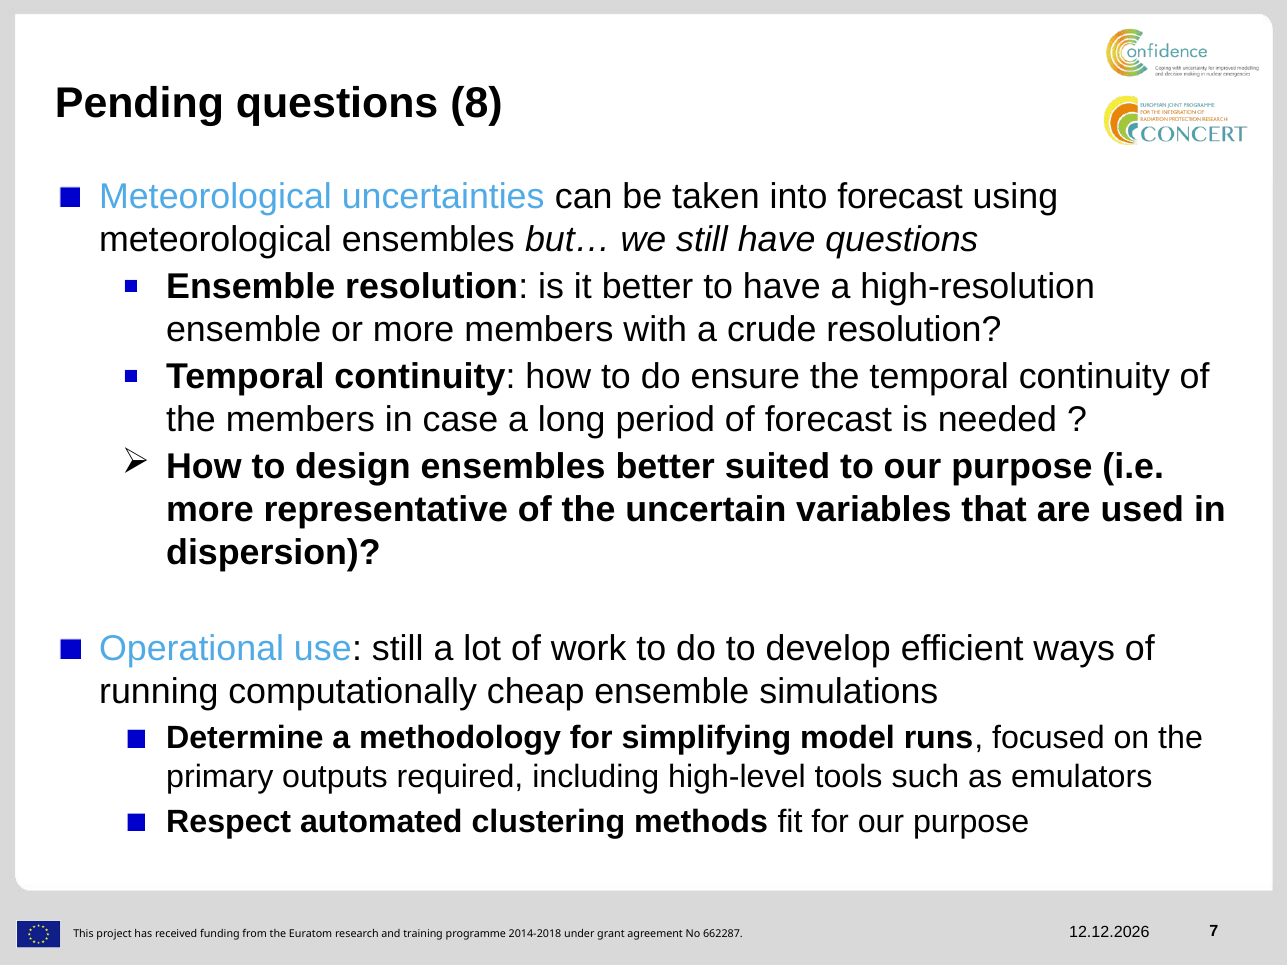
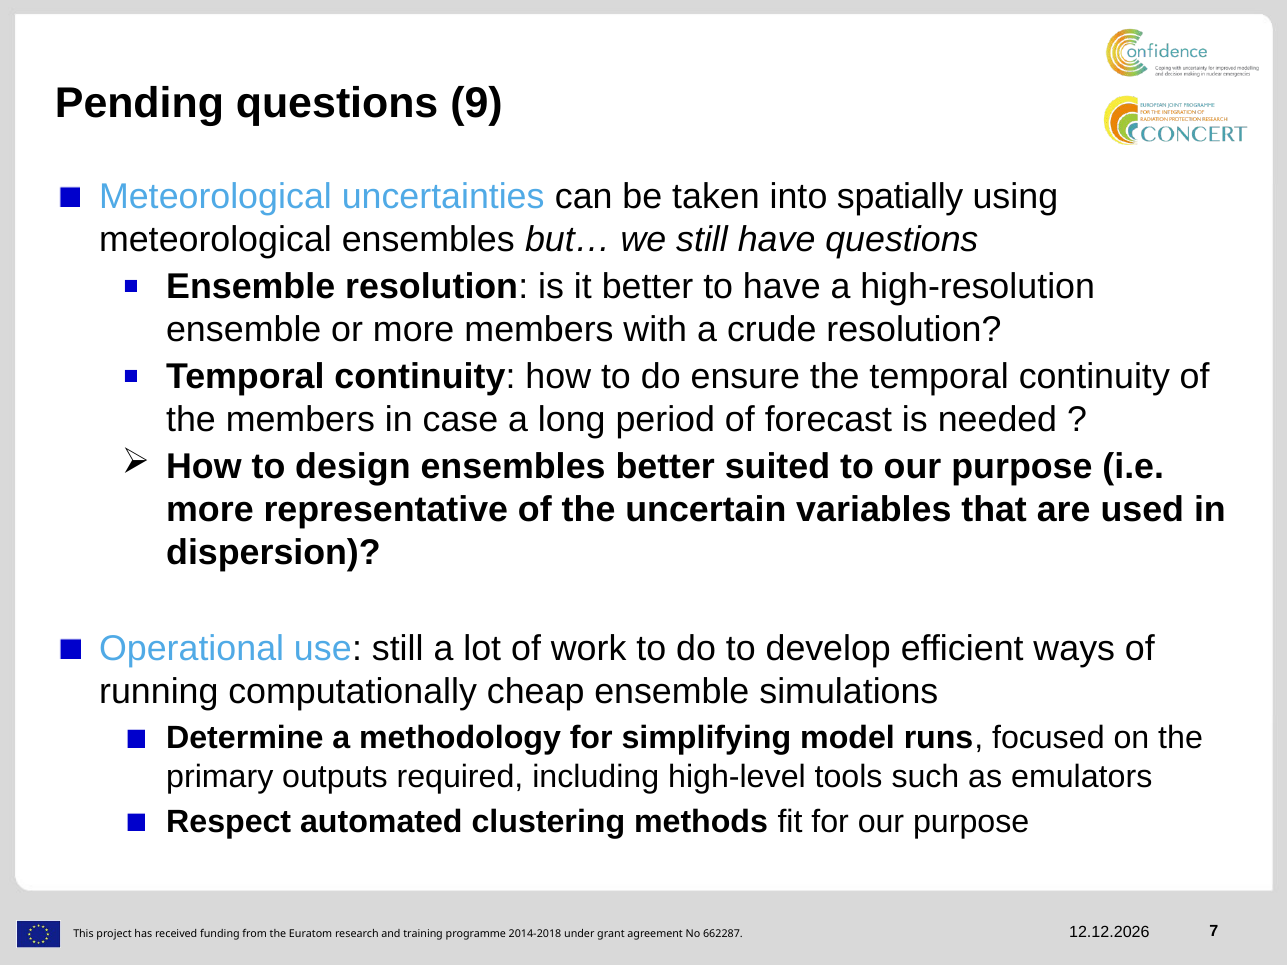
8: 8 -> 9 (476, 103)
into forecast: forecast -> spatially (900, 197)
